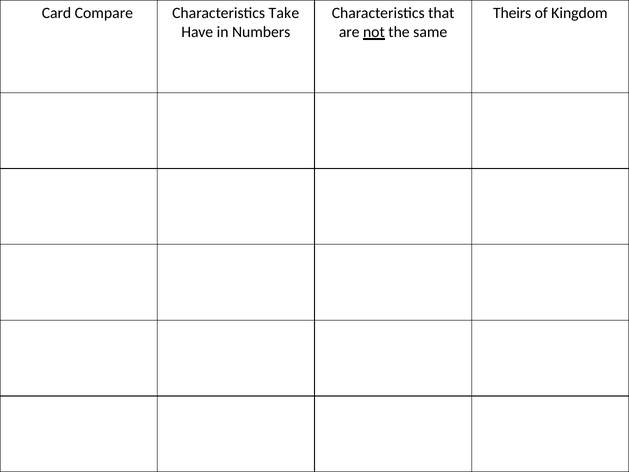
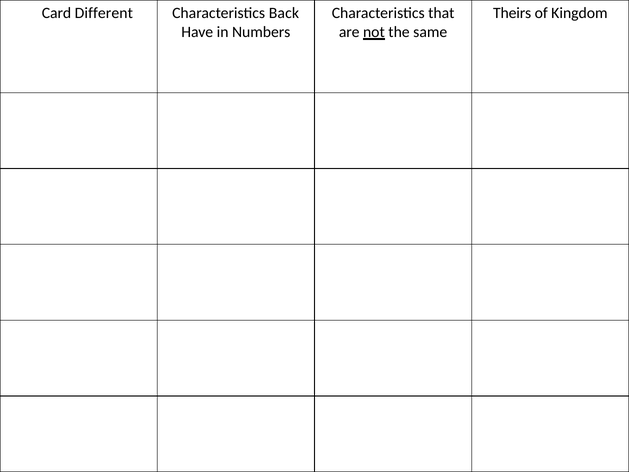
Compare: Compare -> Different (104, 13)
Take: Take -> Back (284, 13)
